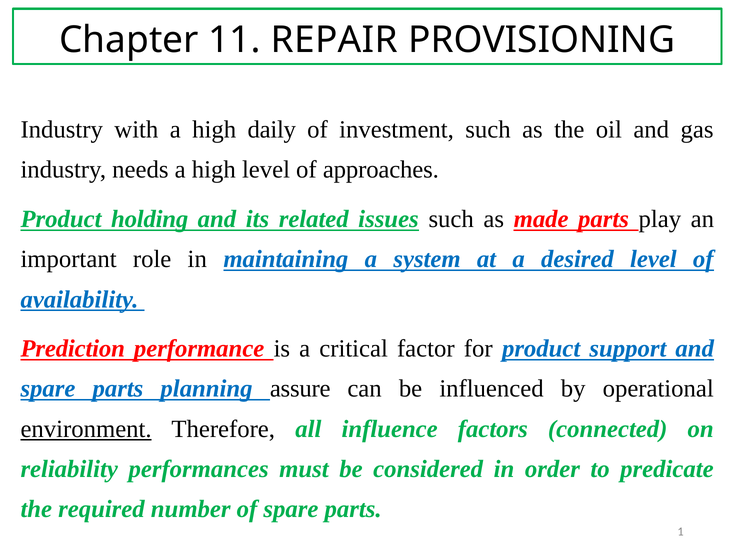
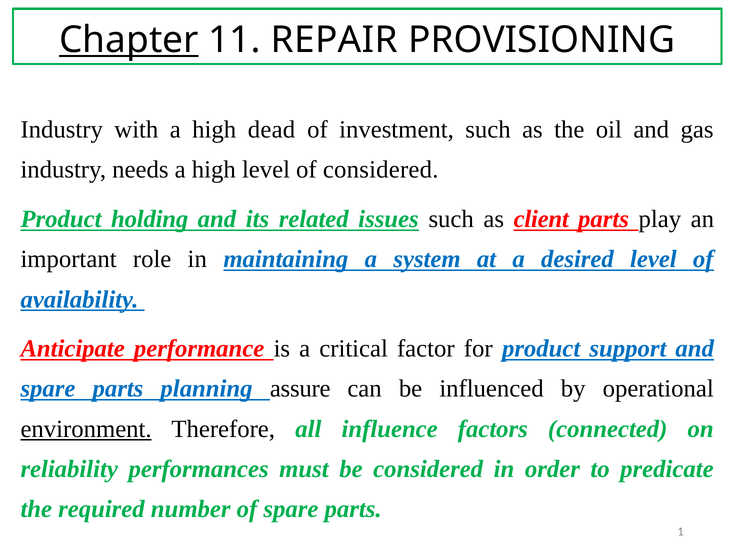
Chapter underline: none -> present (129, 40)
daily: daily -> dead (272, 130)
of approaches: approaches -> considered (381, 170)
made: made -> client (541, 219)
Prediction: Prediction -> Anticipate (73, 348)
